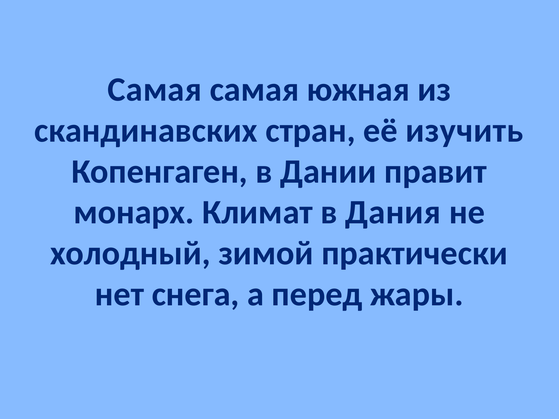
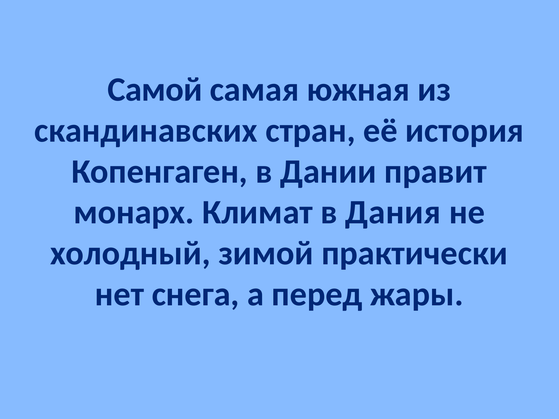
Самая: Самая -> Самой (155, 90)
изучить: изучить -> история (465, 131)
